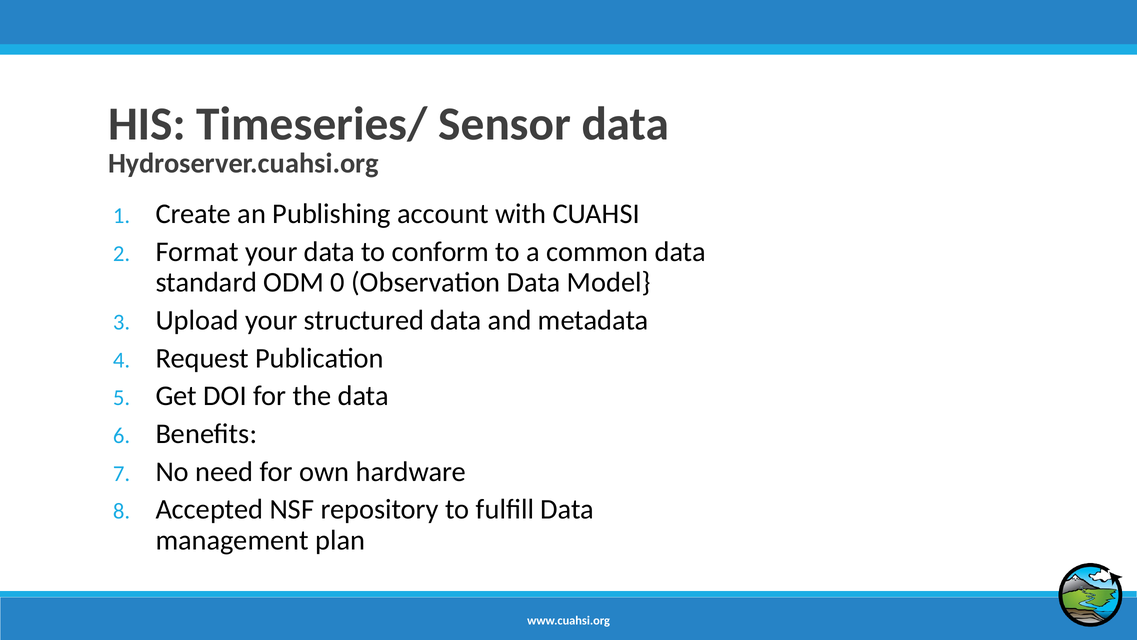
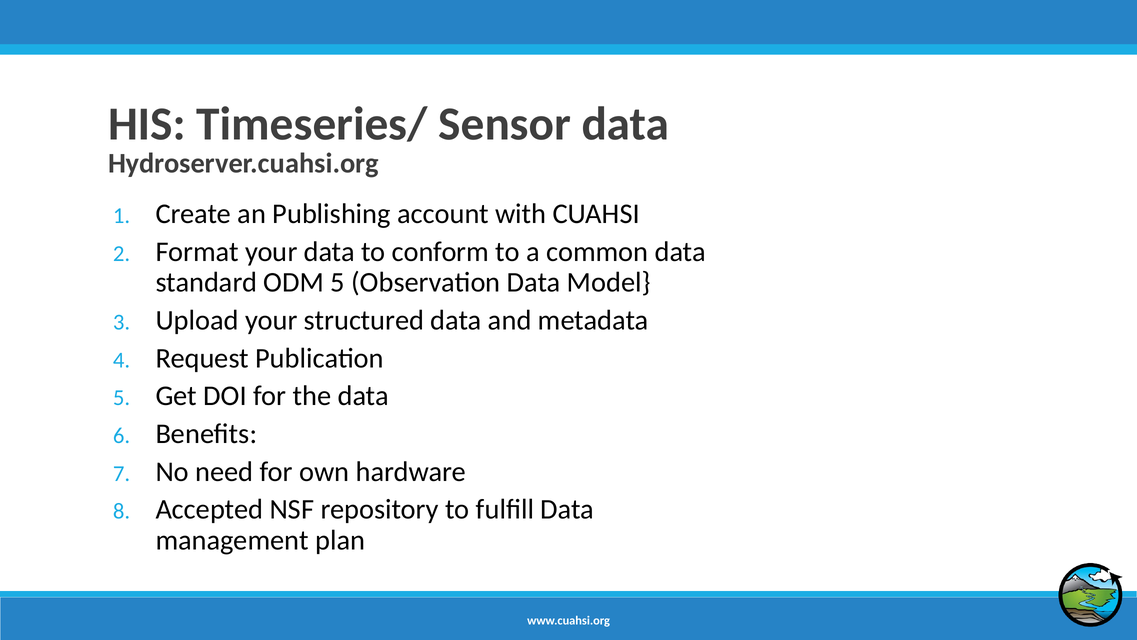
ODM 0: 0 -> 5 (338, 282)
